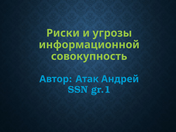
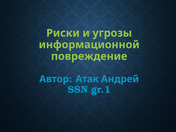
совокупность: совокупность -> повреждение (89, 56)
